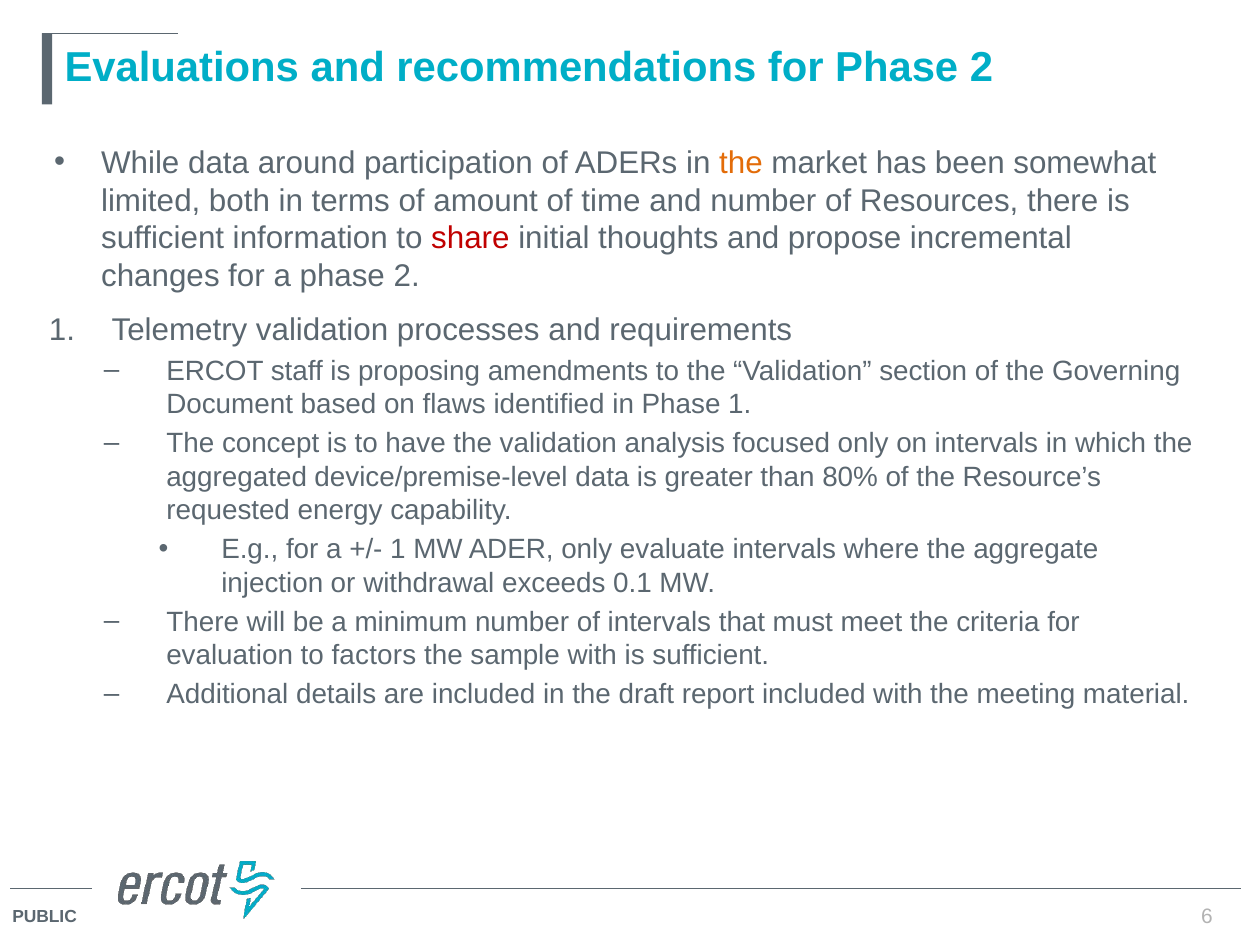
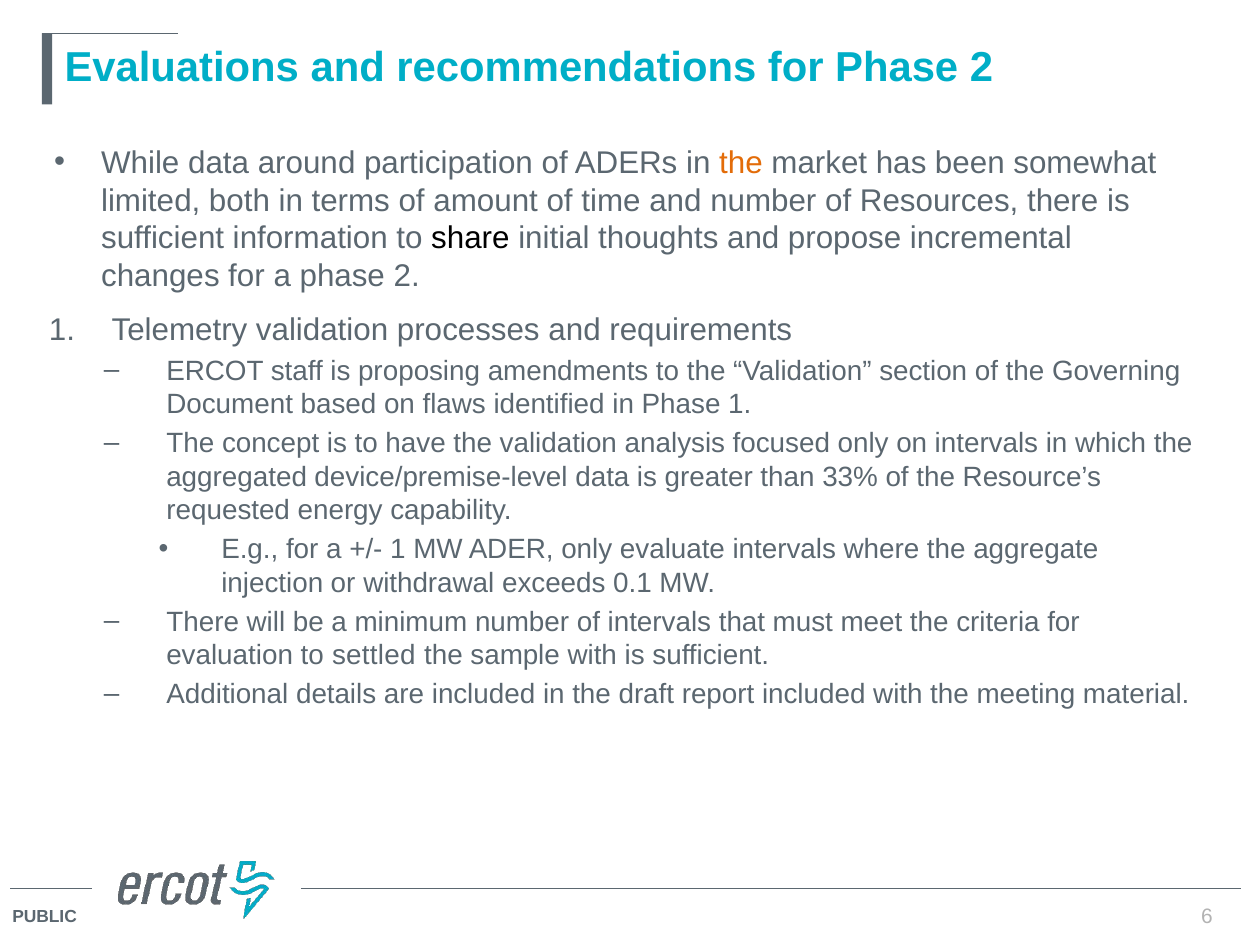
share colour: red -> black (470, 238)
80%: 80% -> 33% (850, 477)
factors: factors -> settled (374, 655)
